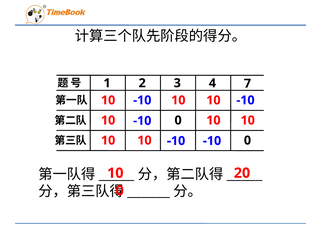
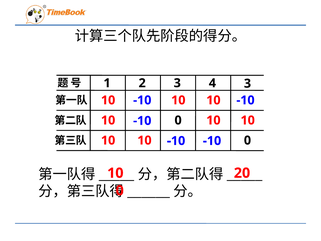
4 7: 7 -> 3 (247, 83)
